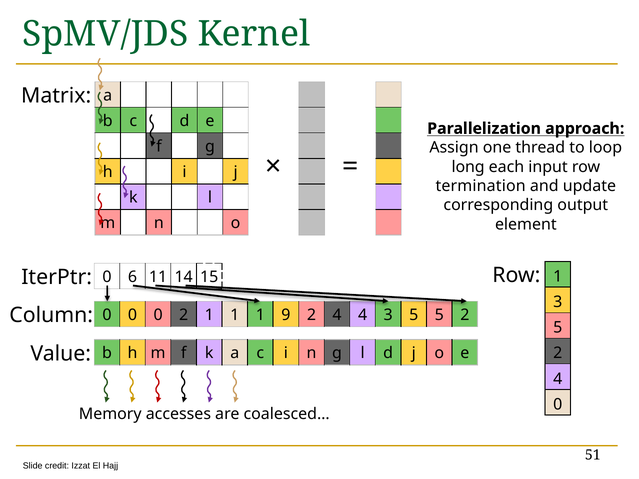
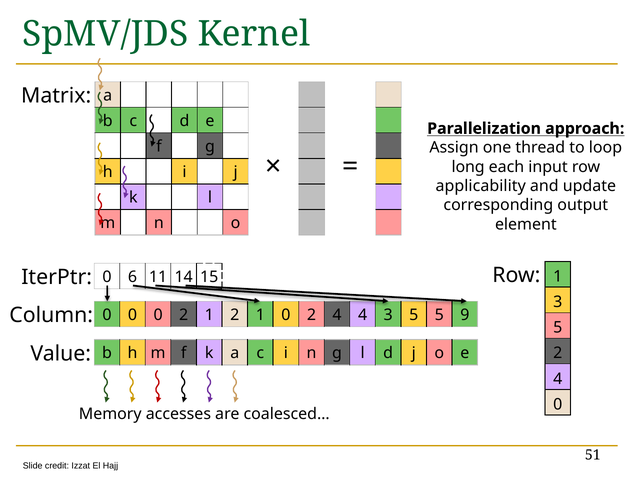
termination: termination -> applicability (481, 186)
2 1 1: 1 -> 2 (235, 315)
1 9: 9 -> 0 (286, 315)
5 5 2: 2 -> 9 (465, 315)
